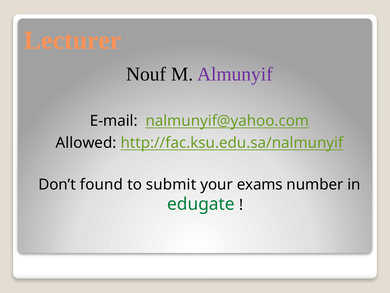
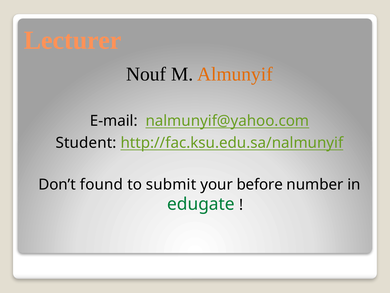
Almunyif colour: purple -> orange (235, 74)
Allowed: Allowed -> Student (86, 143)
exams: exams -> before (260, 184)
